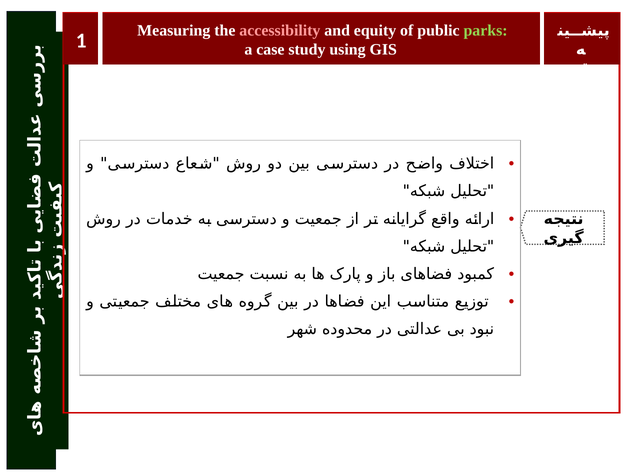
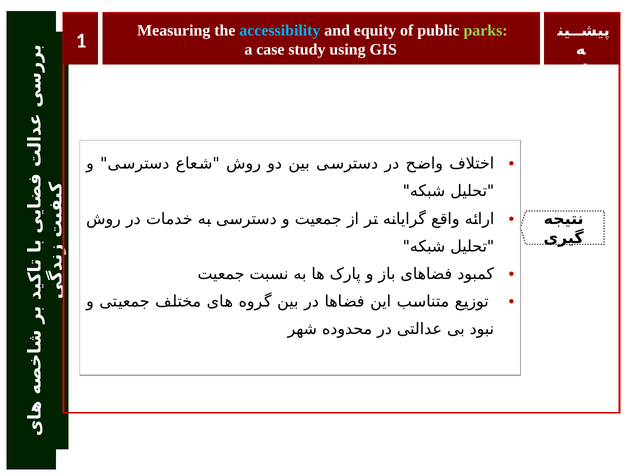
accessibility colour: pink -> light blue (280, 30)
